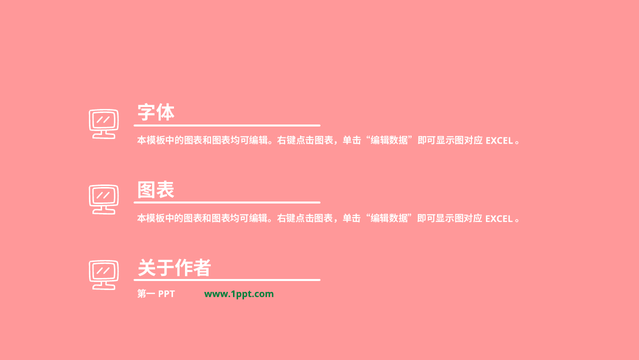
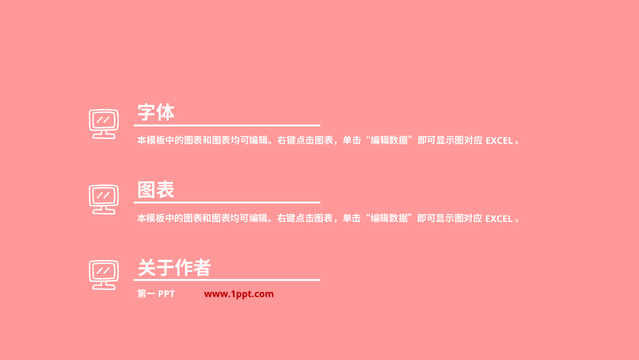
www.1ppt.com colour: green -> red (239, 294)
